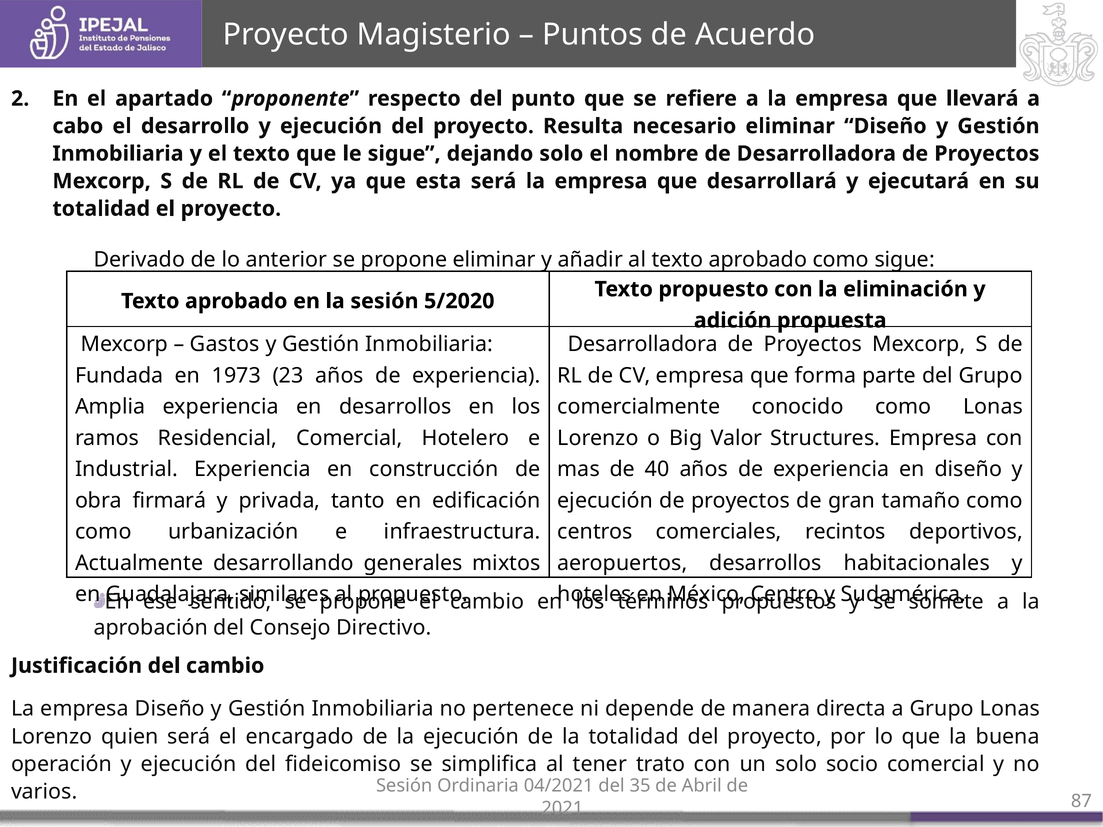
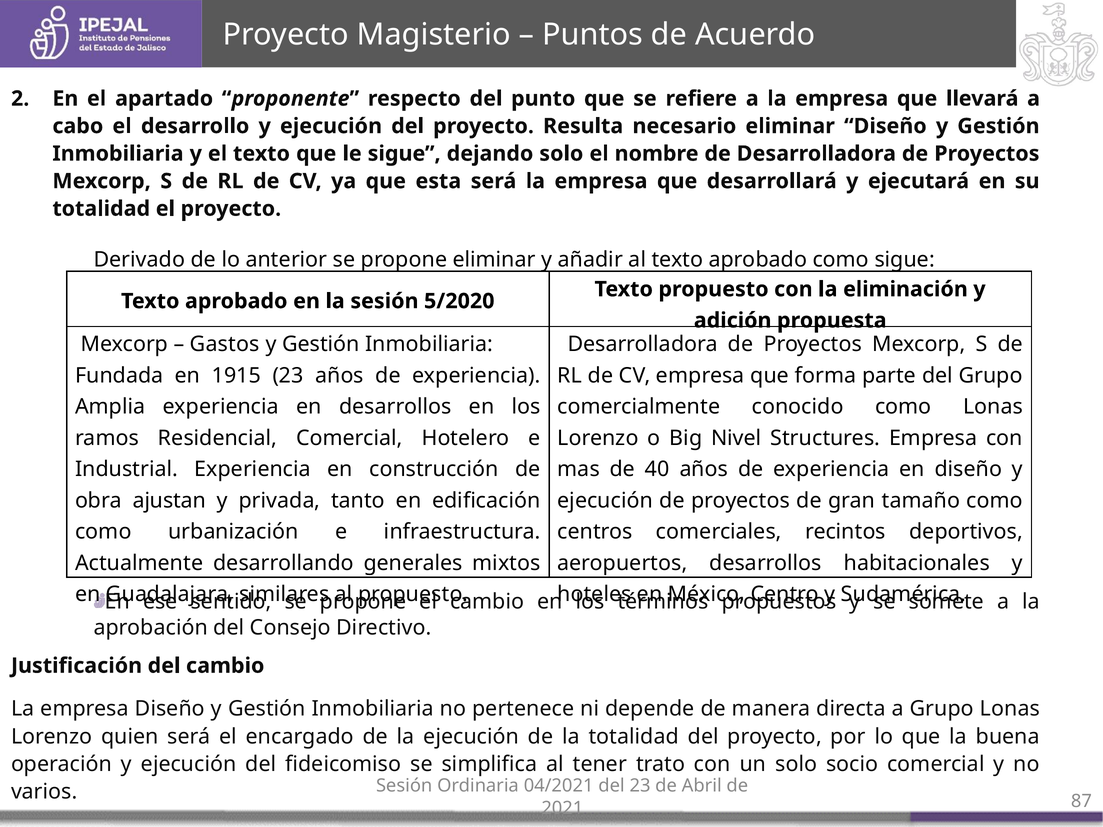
1973: 1973 -> 1915 (236, 376)
Valor: Valor -> Nivel (736, 438)
firmará: firmará -> ajustan (169, 501)
del 35: 35 -> 23 (640, 786)
